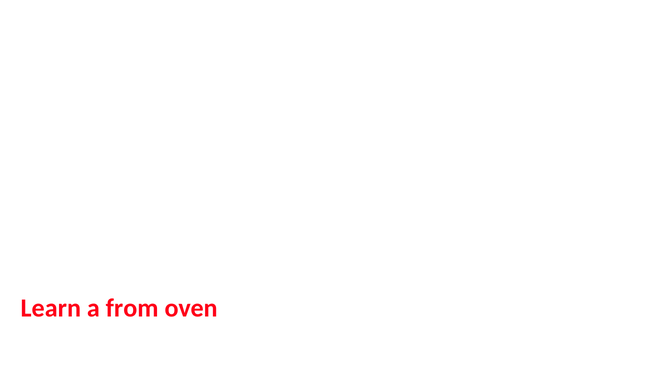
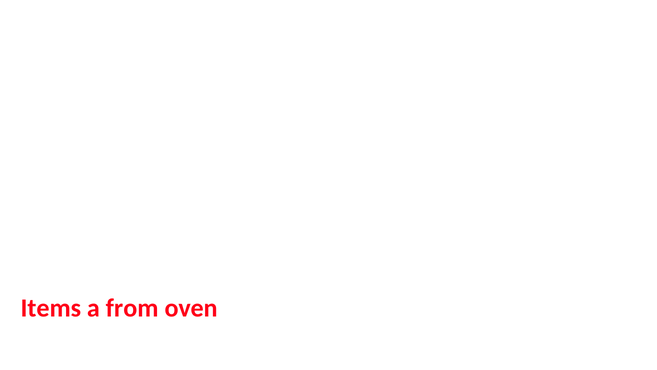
Learn: Learn -> Items (51, 308)
